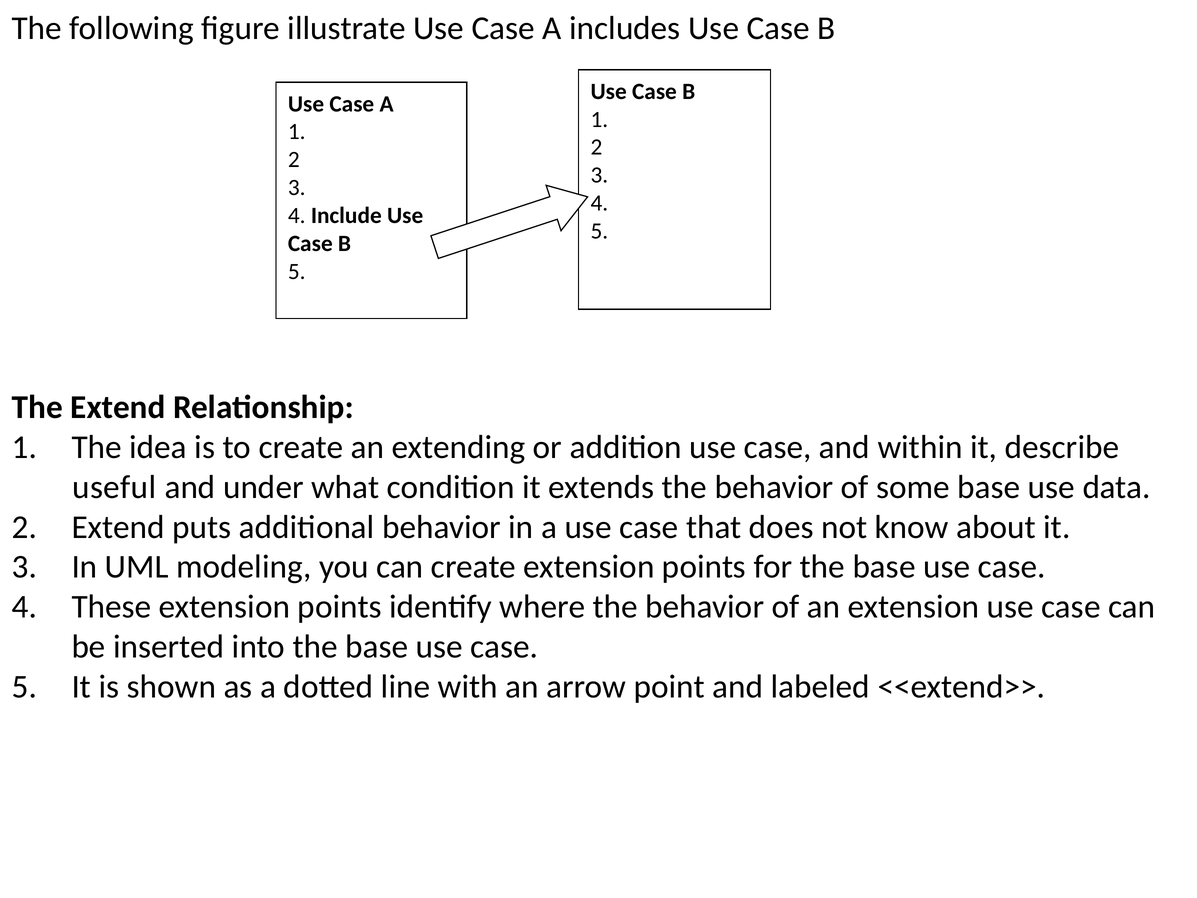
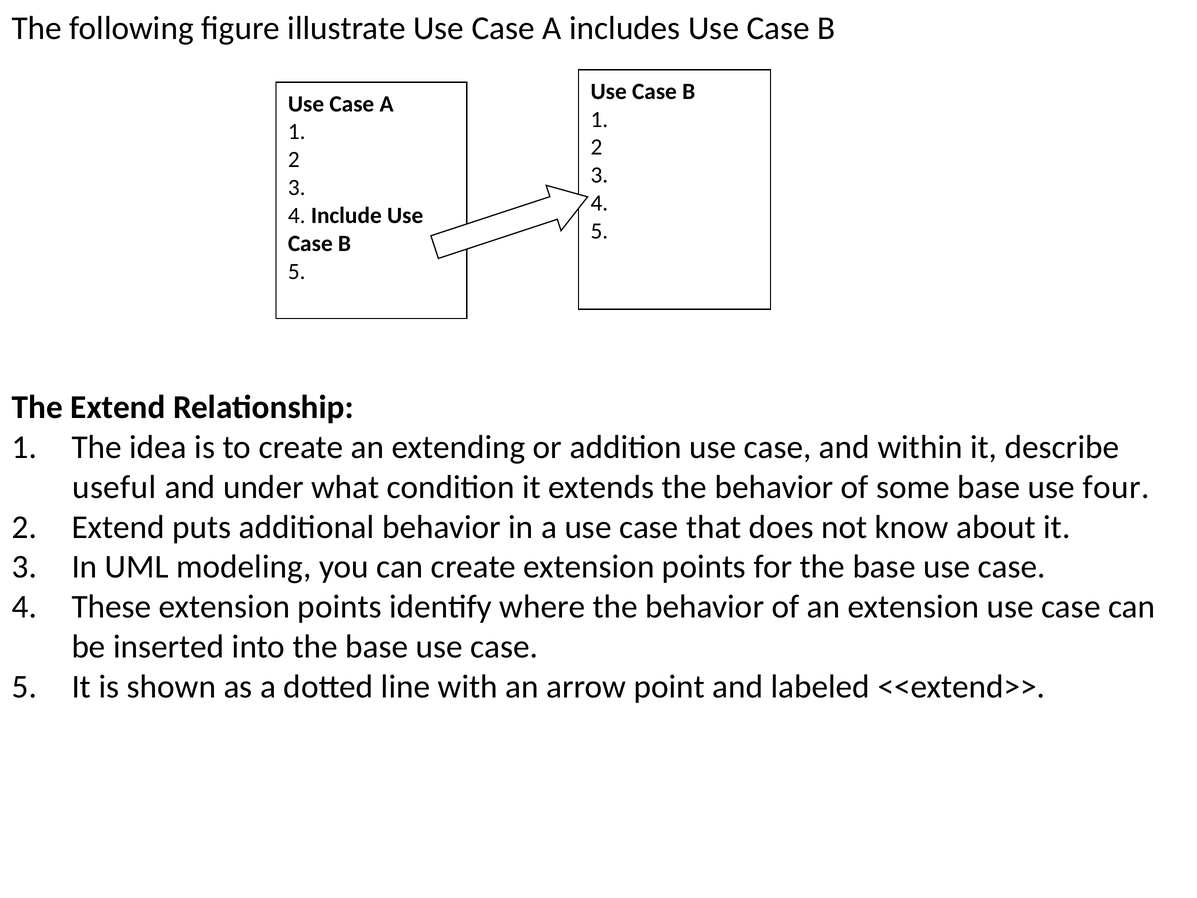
data: data -> four (1116, 487)
